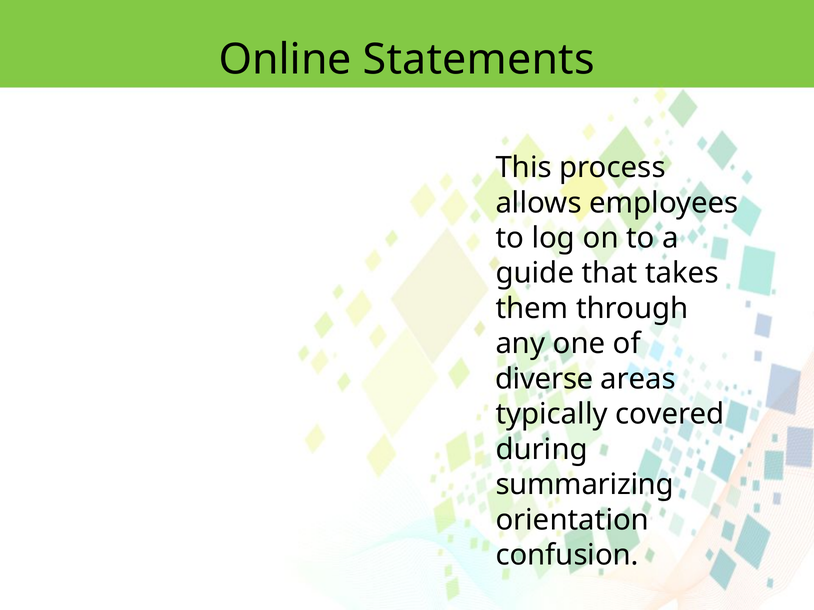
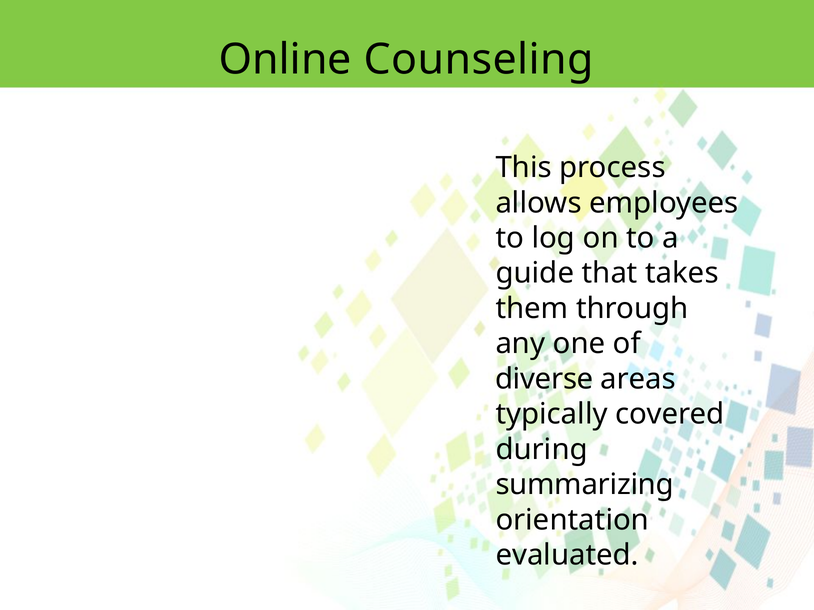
Statements: Statements -> Counseling (479, 60)
confusion: confusion -> evaluated (567, 556)
